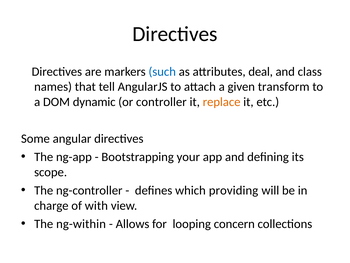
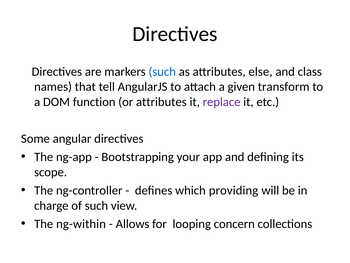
deal: deal -> else (261, 71)
dynamic: dynamic -> function (94, 102)
or controller: controller -> attributes (161, 102)
replace colour: orange -> purple (222, 102)
of with: with -> such (96, 205)
